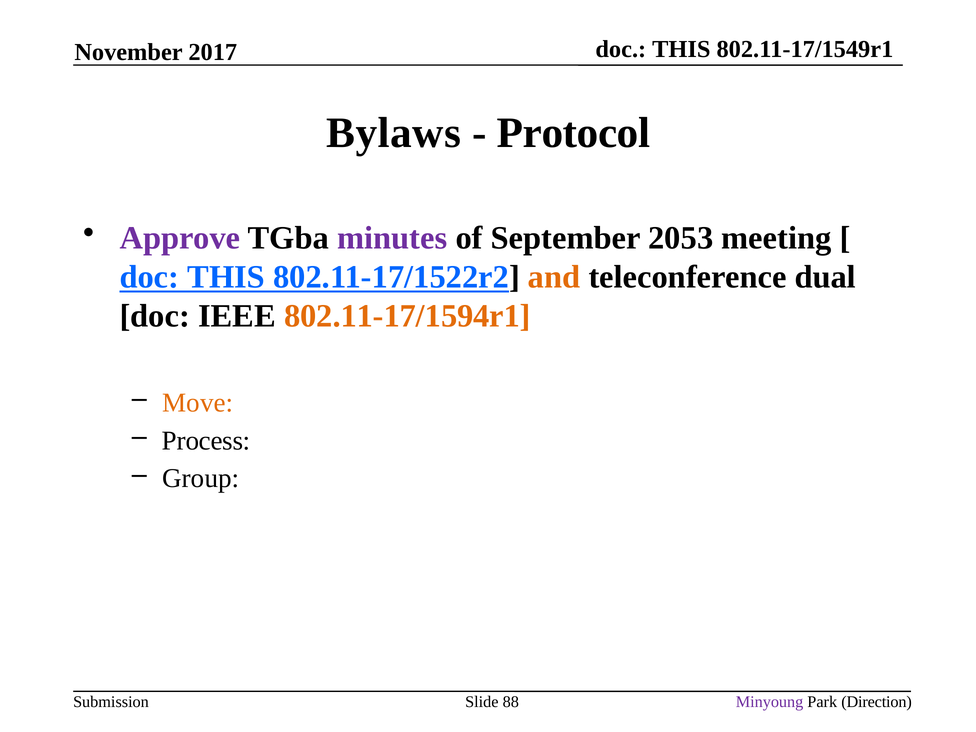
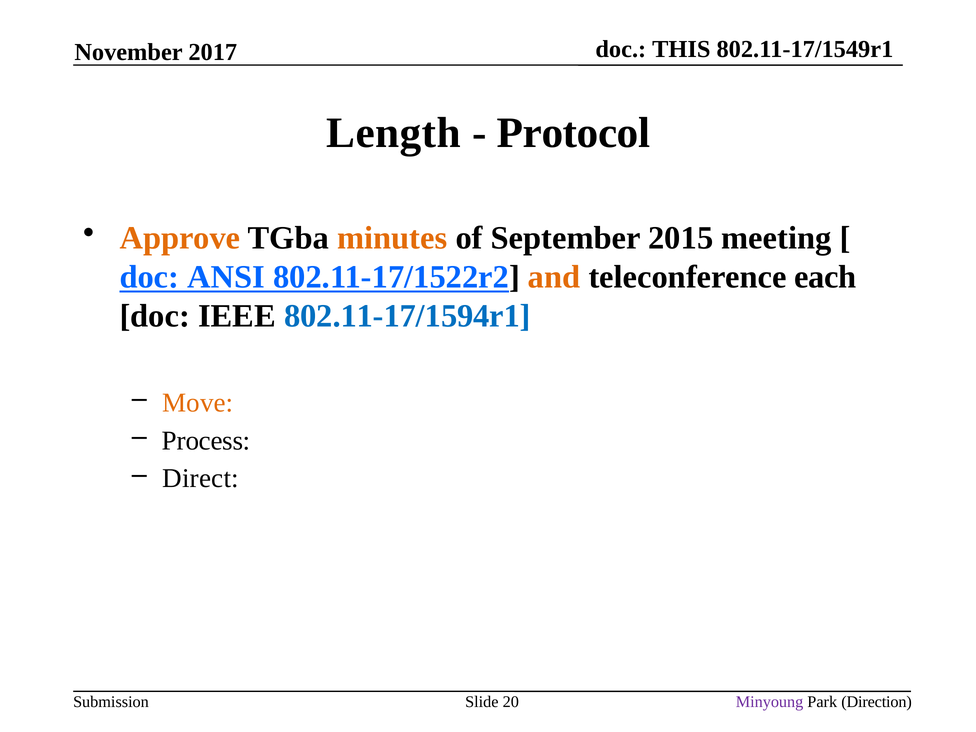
Bylaws: Bylaws -> Length (394, 133)
Approve colour: purple -> orange (180, 238)
minutes colour: purple -> orange (392, 238)
2053: 2053 -> 2015 (681, 238)
THIS: THIS -> ANSI (226, 277)
dual: dual -> each (825, 277)
802.11-17/1594r1 colour: orange -> blue (407, 316)
Group: Group -> Direct (201, 479)
88: 88 -> 20 (511, 702)
